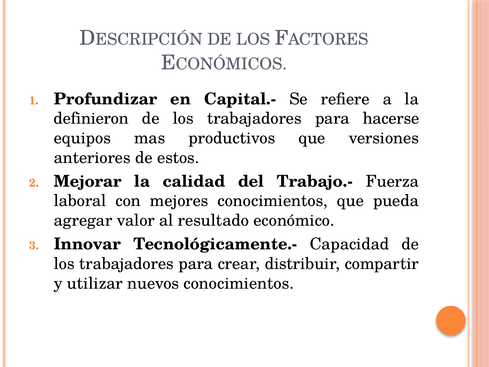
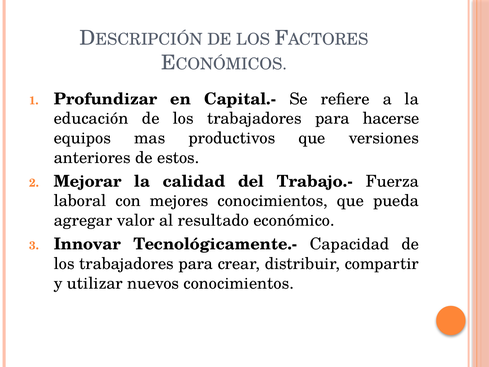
definieron: definieron -> educación (91, 118)
